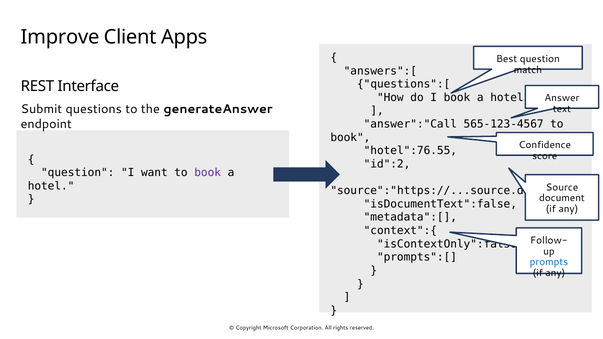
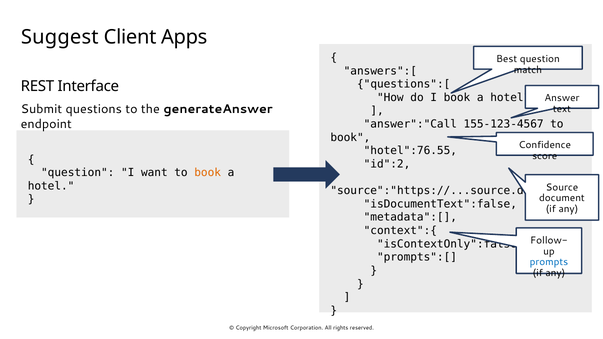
Improve: Improve -> Suggest (60, 37)
565-123-4567: 565-123-4567 -> 155-123-4567 (504, 124)
book colour: purple -> orange (208, 173)
